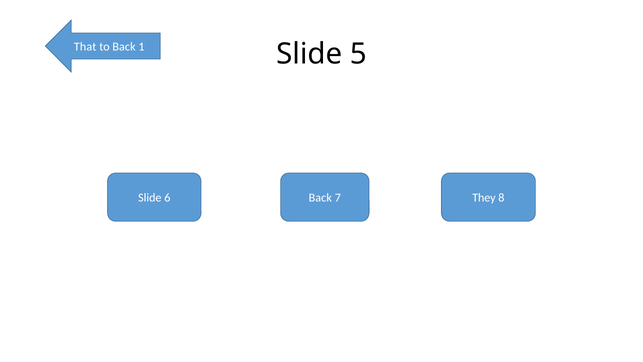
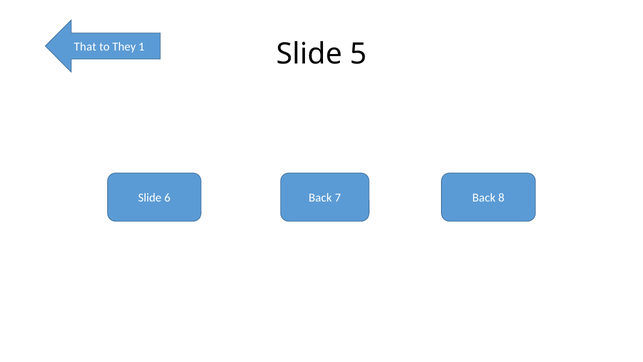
to Back: Back -> They (124, 47)
7 They: They -> Back (484, 198)
